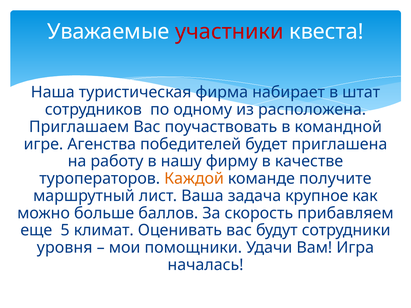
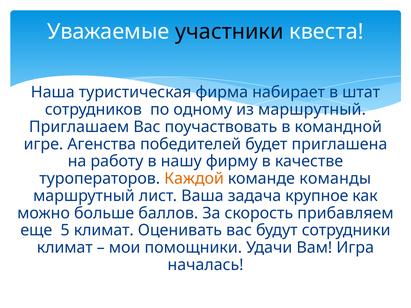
участники colour: red -> black (229, 32)
из расположена: расположена -> маршрутный (312, 110)
получите: получите -> команды (335, 179)
уровня: уровня -> климат (65, 248)
